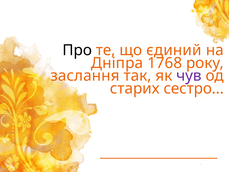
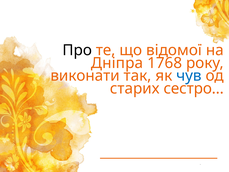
єдиний: єдиний -> відомої (174, 50)
заслання: заслання -> виконати (85, 76)
чув colour: purple -> blue (189, 76)
